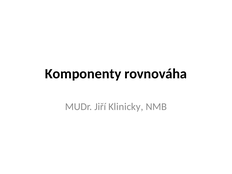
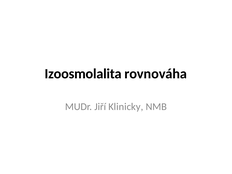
Komponenty: Komponenty -> Izoosmolalita (83, 74)
